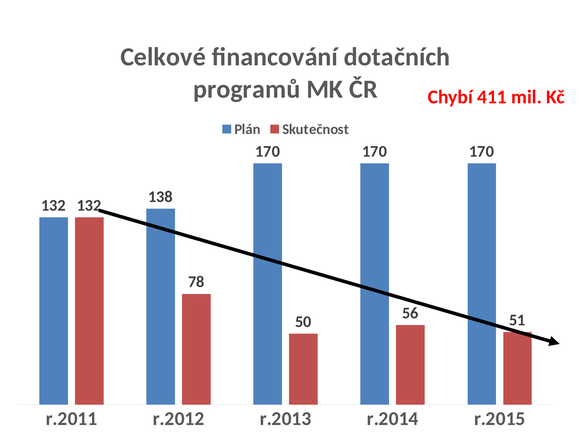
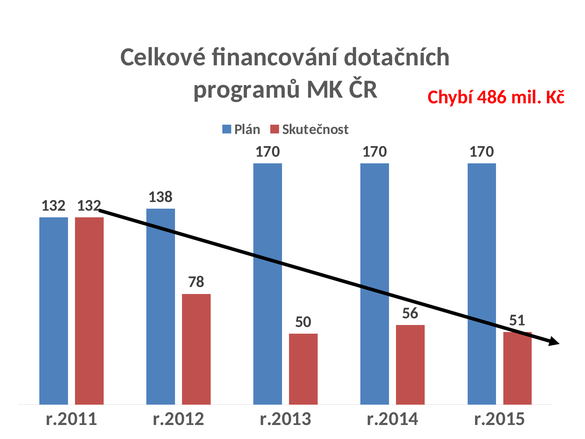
411: 411 -> 486 (492, 97)
